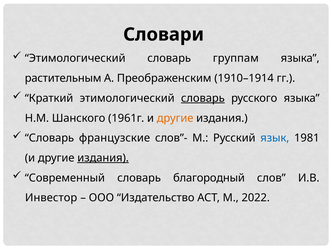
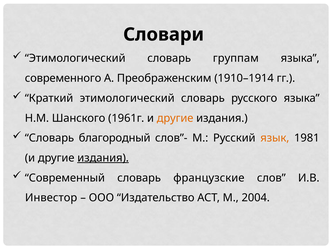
растительным: растительным -> современного (63, 78)
словарь underline: present -> none (203, 98)
французские: французские -> благородный (115, 138)
язык colour: blue -> orange (275, 138)
благородный: благородный -> французские (209, 178)
2022: 2022 -> 2004 (256, 198)
